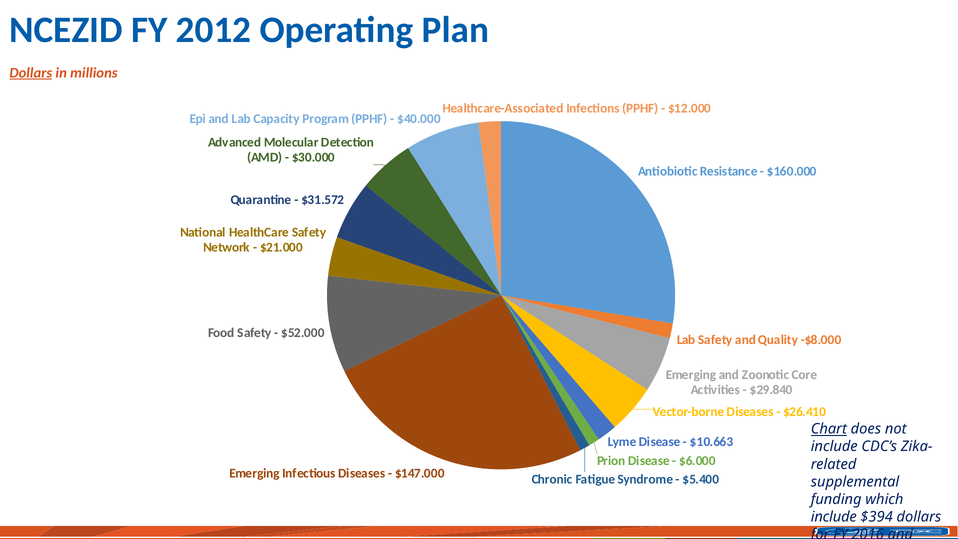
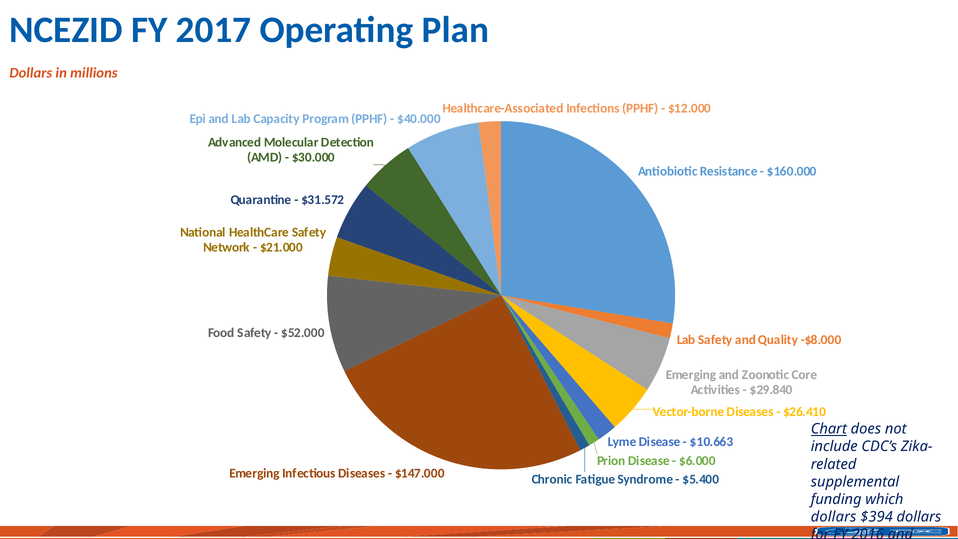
FY 2012: 2012 -> 2017 (214, 30)
Dollars underline: present -> none (31, 73)
include: include -> dollars (834, 517)
